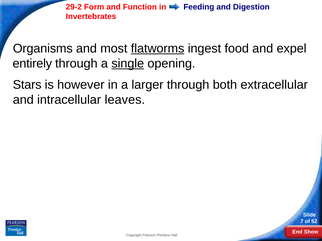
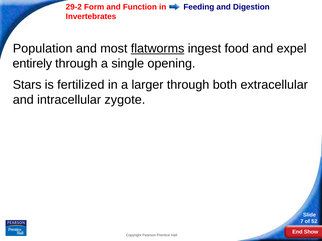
Organisms: Organisms -> Population (43, 49)
single underline: present -> none (128, 64)
however: however -> fertilized (81, 85)
leaves: leaves -> zygote (125, 100)
